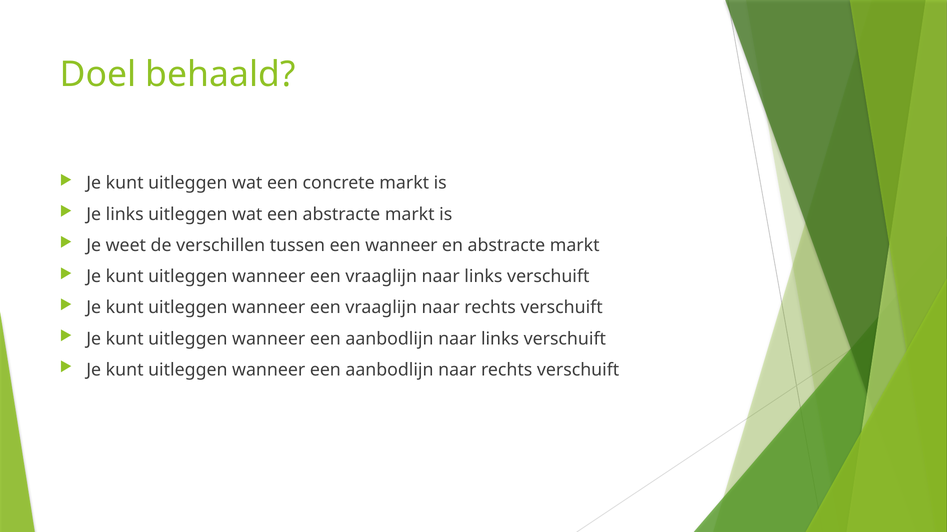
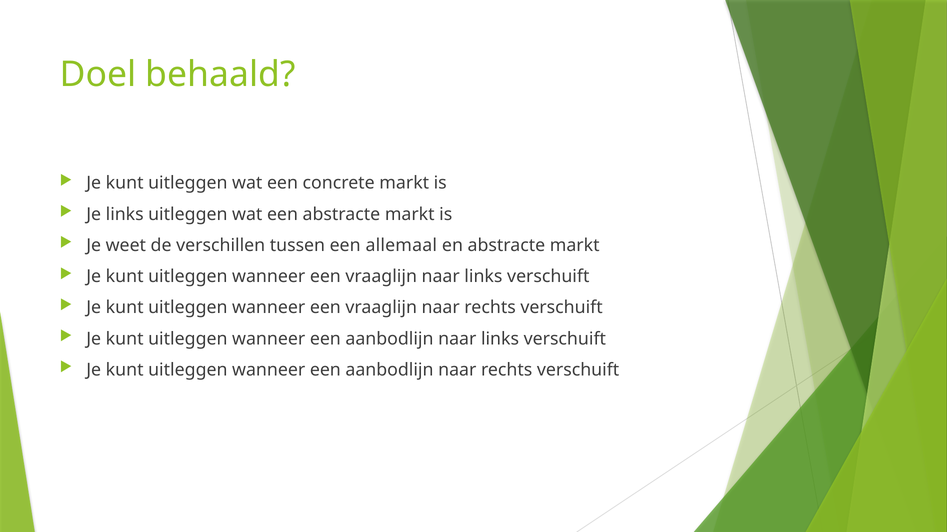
een wanneer: wanneer -> allemaal (401, 246)
